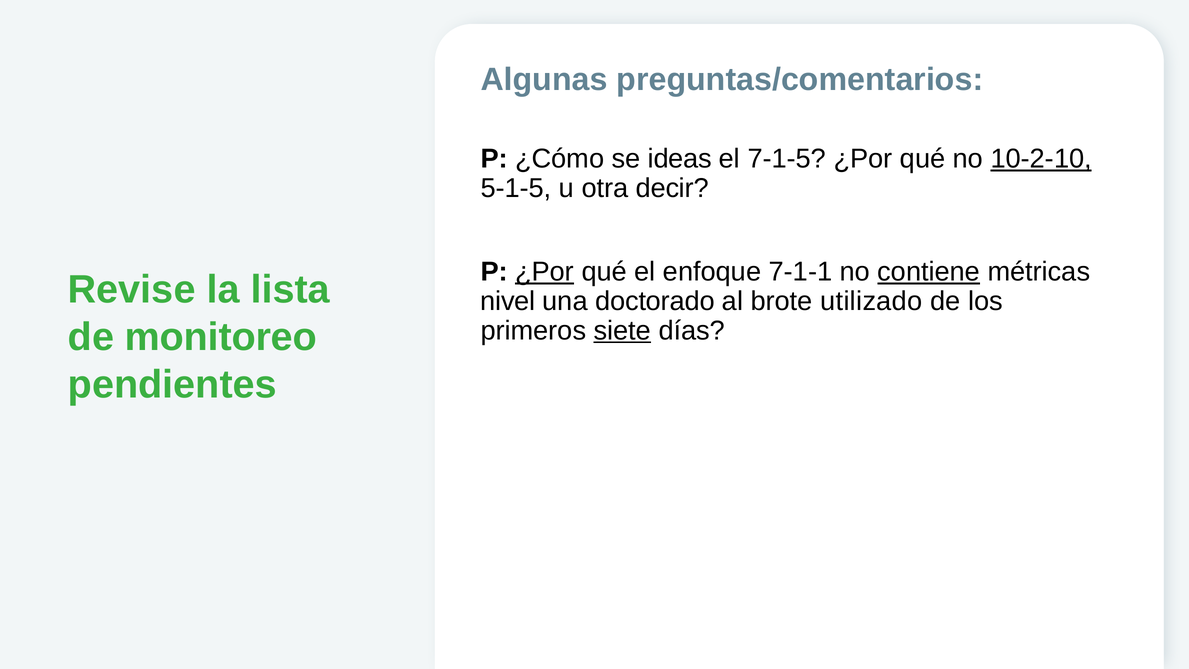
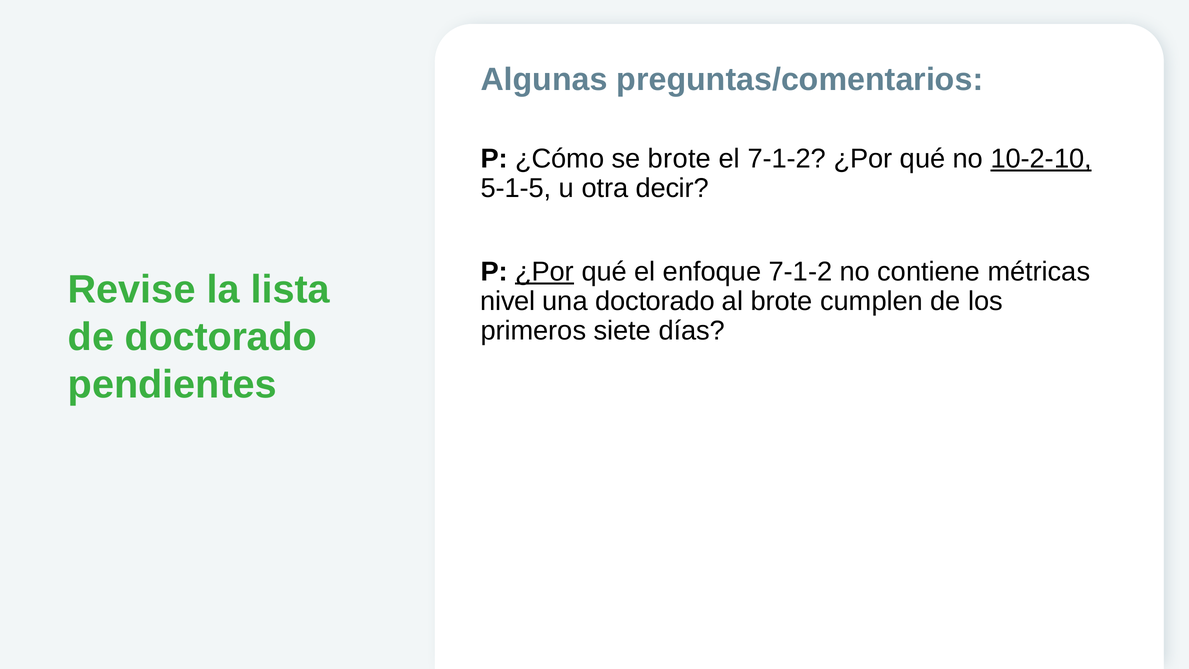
se ideas: ideas -> brote (679, 159)
el 7-1-5: 7-1-5 -> 7-1-2 (787, 159)
enfoque 7-1-1: 7-1-1 -> 7-1-2 (800, 272)
contiene underline: present -> none (929, 272)
utilizado: utilizado -> cumplen (872, 301)
siete underline: present -> none (622, 331)
de monitoreo: monitoreo -> doctorado (221, 337)
